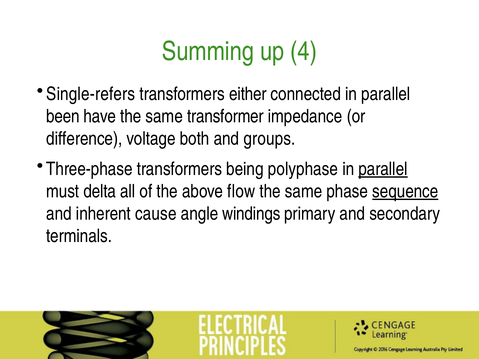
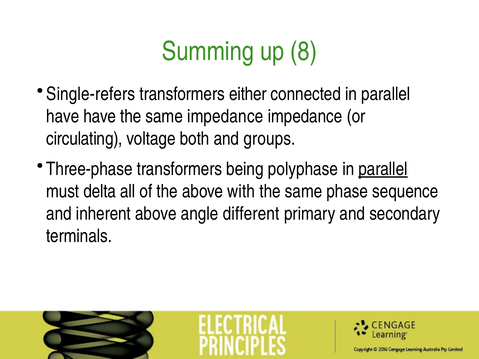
4: 4 -> 8 (304, 51)
been: been -> have (63, 116)
same transformer: transformer -> impedance (225, 116)
difference: difference -> circulating (84, 139)
flow: flow -> with (241, 191)
sequence underline: present -> none (405, 191)
inherent cause: cause -> above (156, 214)
windings: windings -> different (251, 214)
